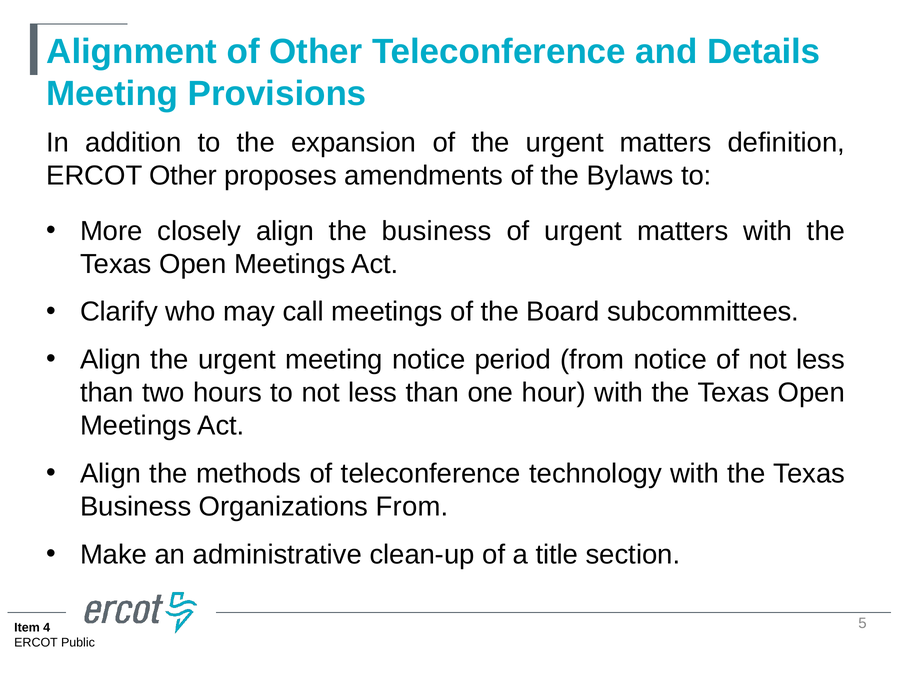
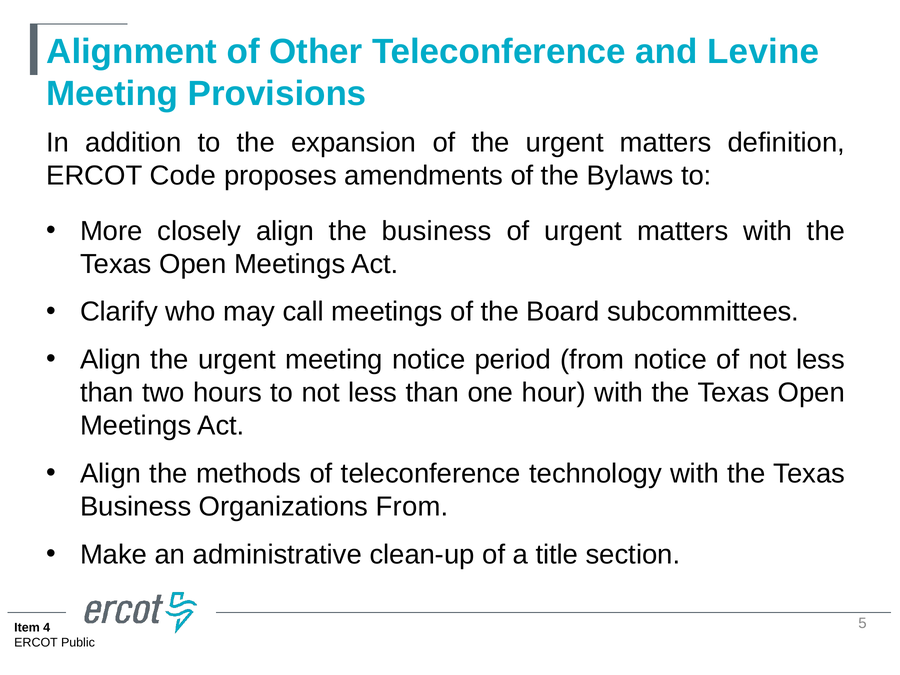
Details: Details -> Levine (763, 52)
ERCOT Other: Other -> Code (183, 175)
